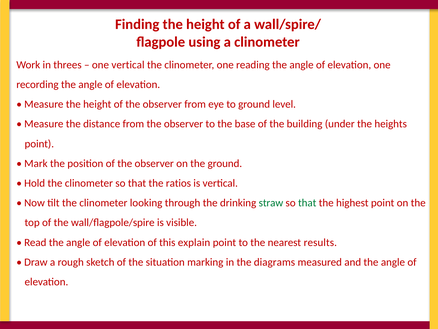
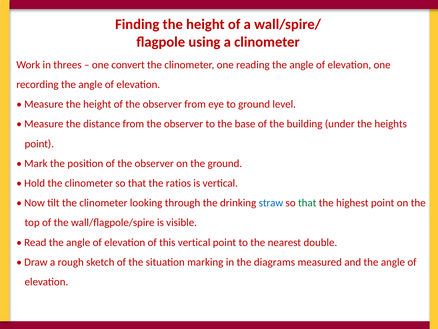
one vertical: vertical -> convert (128, 65)
straw colour: green -> blue (271, 203)
this explain: explain -> vertical (194, 242)
results: results -> double (320, 242)
